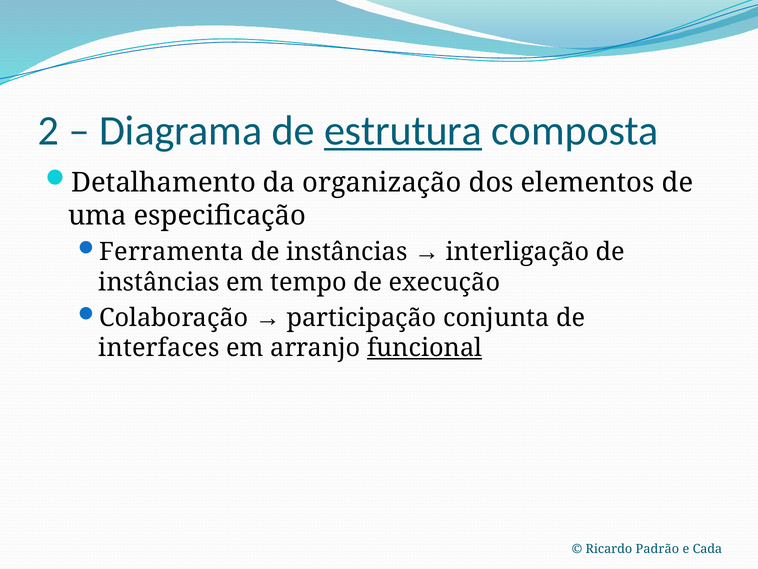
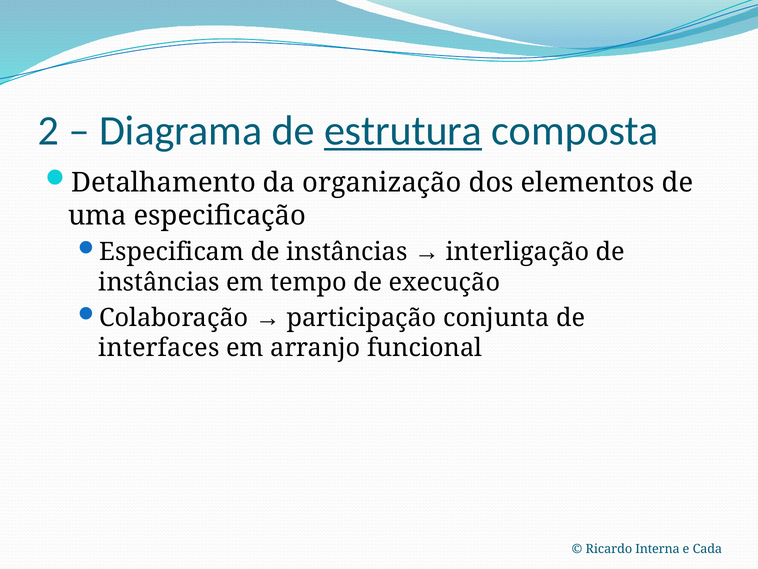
Ferramenta: Ferramenta -> Especificam (172, 252)
funcional underline: present -> none (425, 348)
Padrão: Padrão -> Interna (657, 549)
